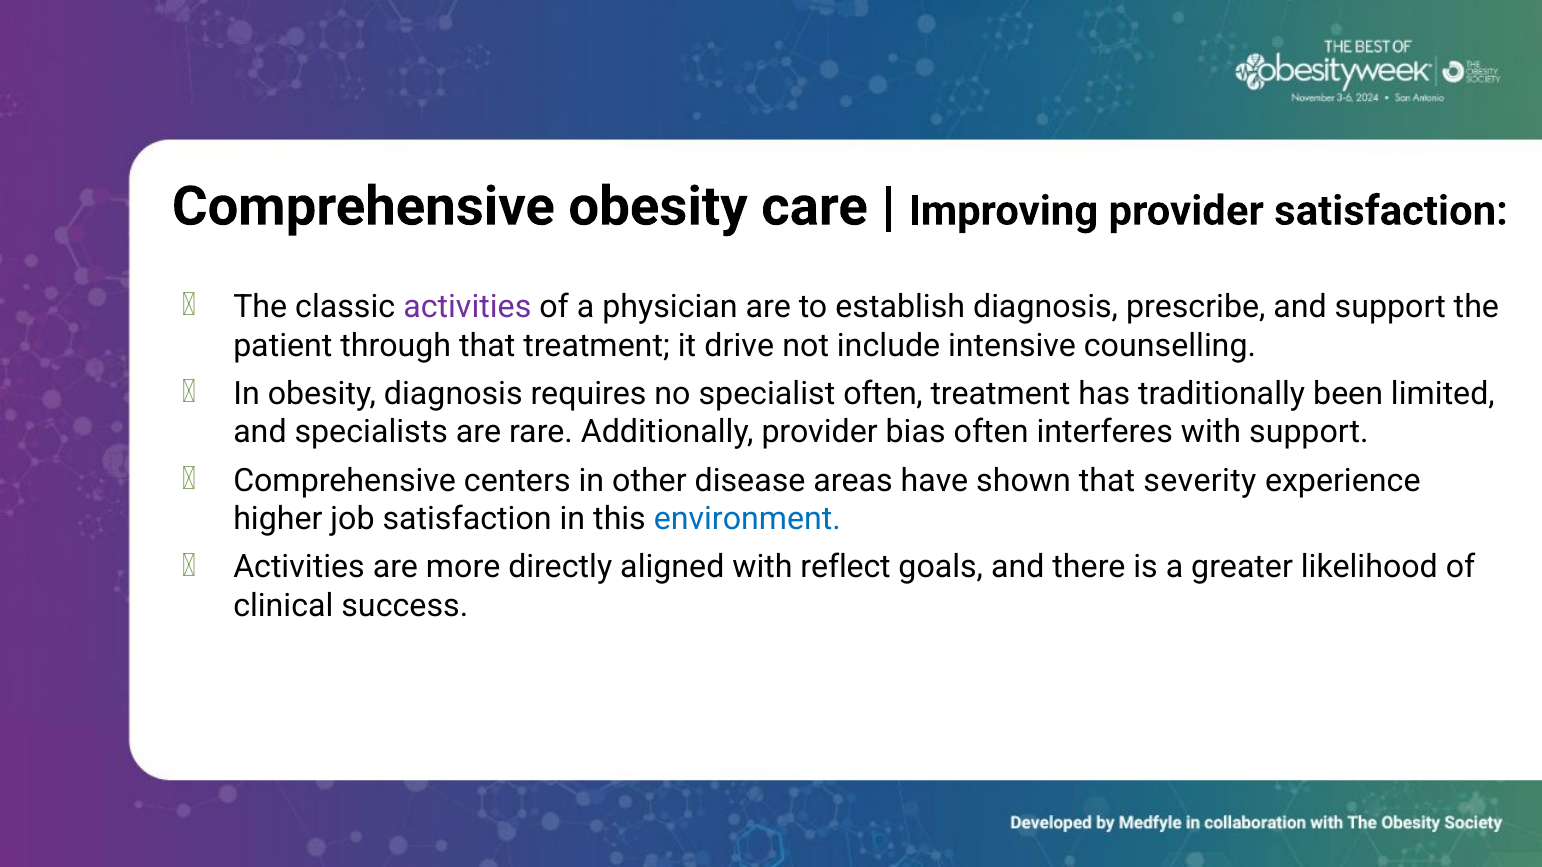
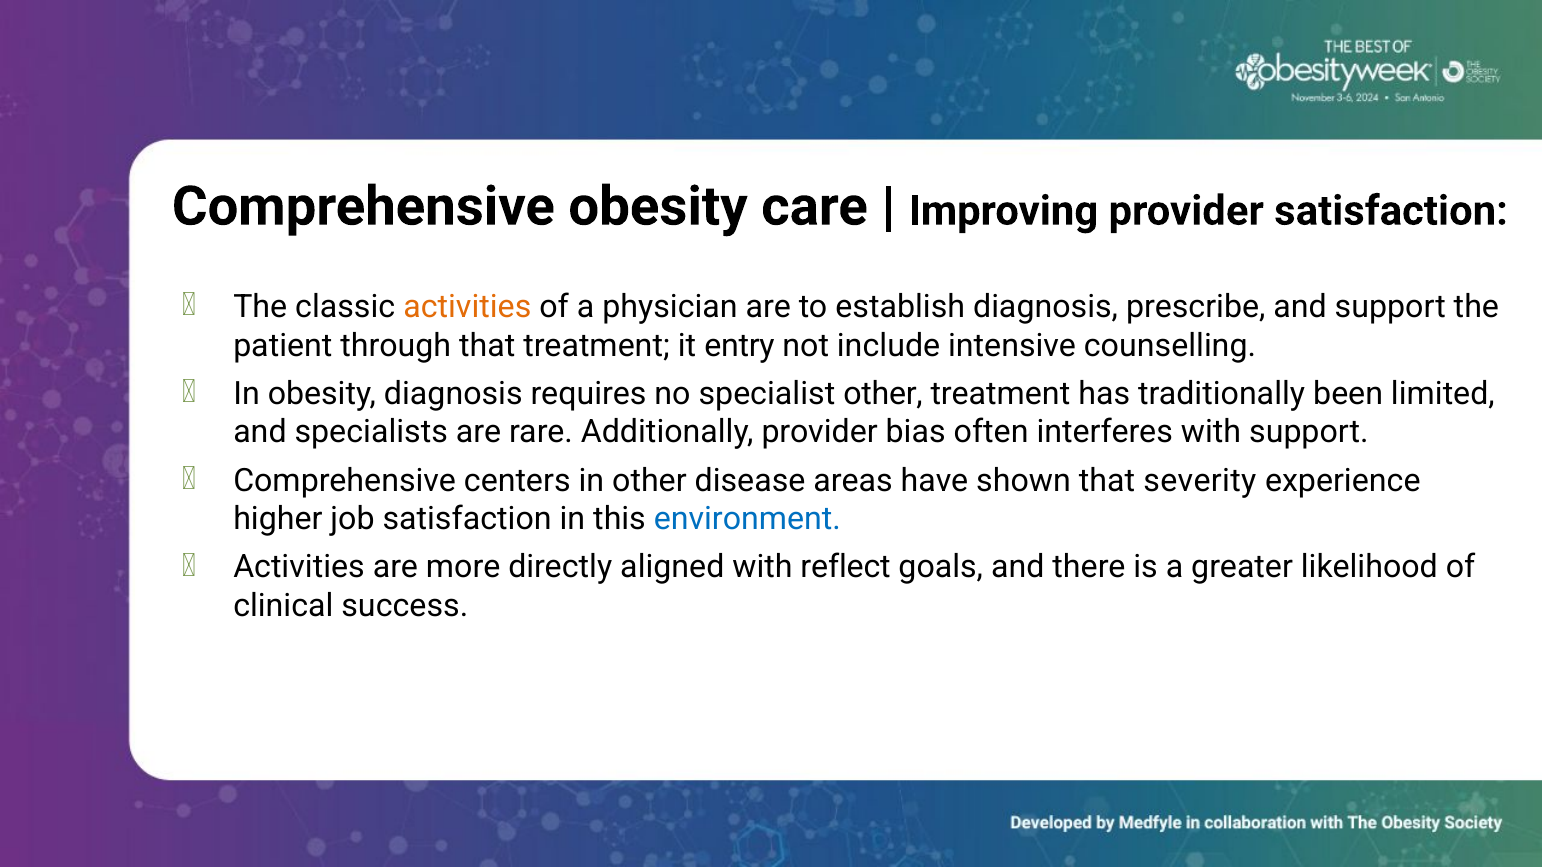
activities colour: purple -> orange (467, 307)
drive: drive -> entry (739, 346)
specialist often: often -> other (883, 394)
